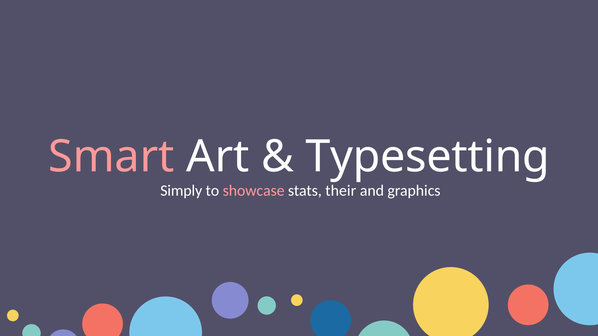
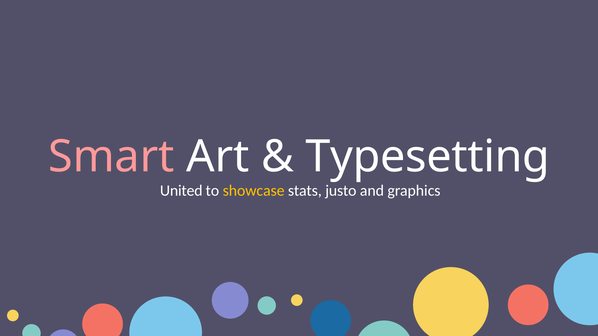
Simply: Simply -> United (181, 191)
showcase colour: pink -> yellow (254, 191)
their: their -> justo (341, 191)
